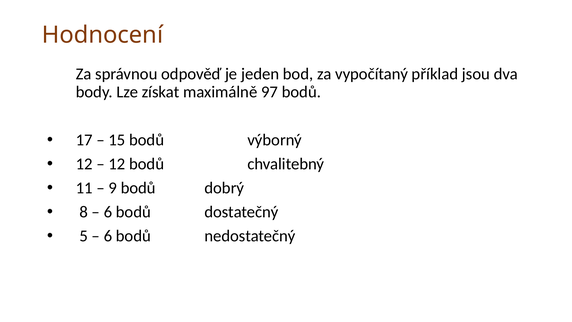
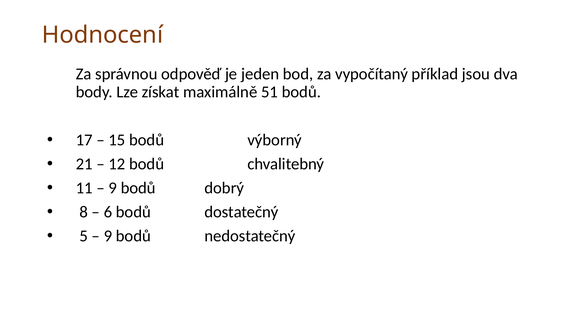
97: 97 -> 51 (270, 92)
12: 12 -> 21 (84, 164)
6: 6 -> 9 (108, 236)
